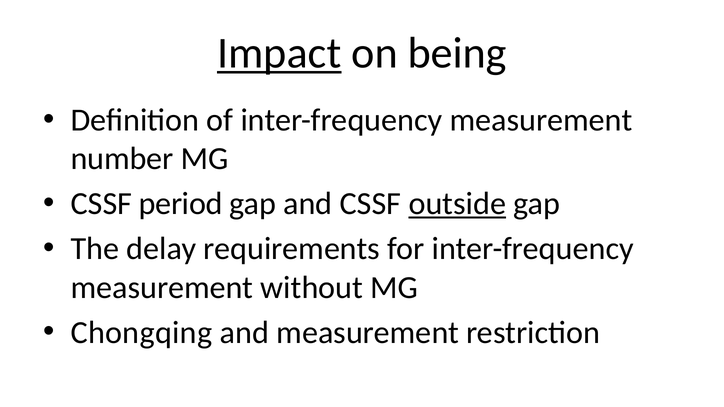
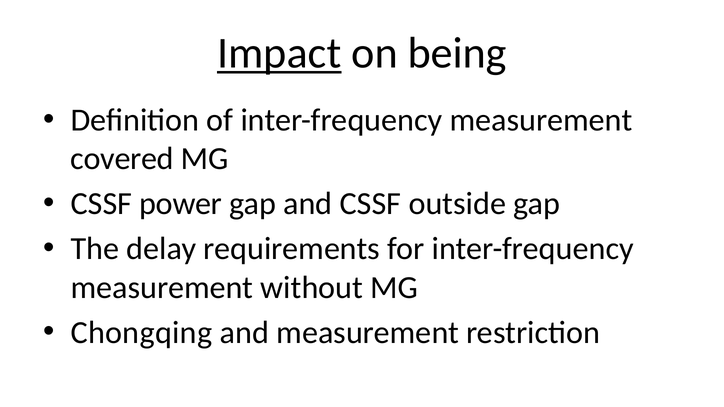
number: number -> covered (122, 159)
period: period -> power (181, 204)
outside underline: present -> none (457, 204)
